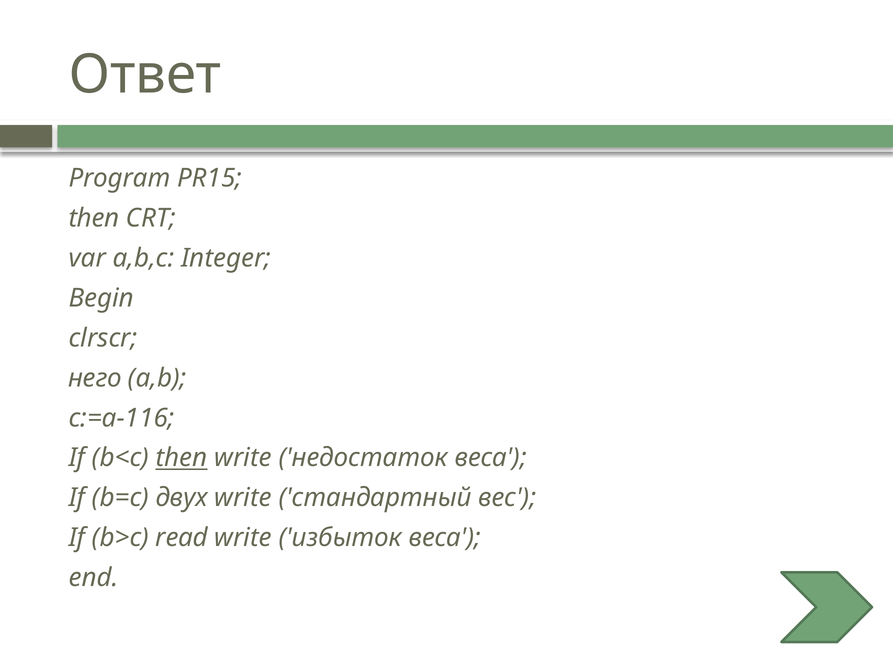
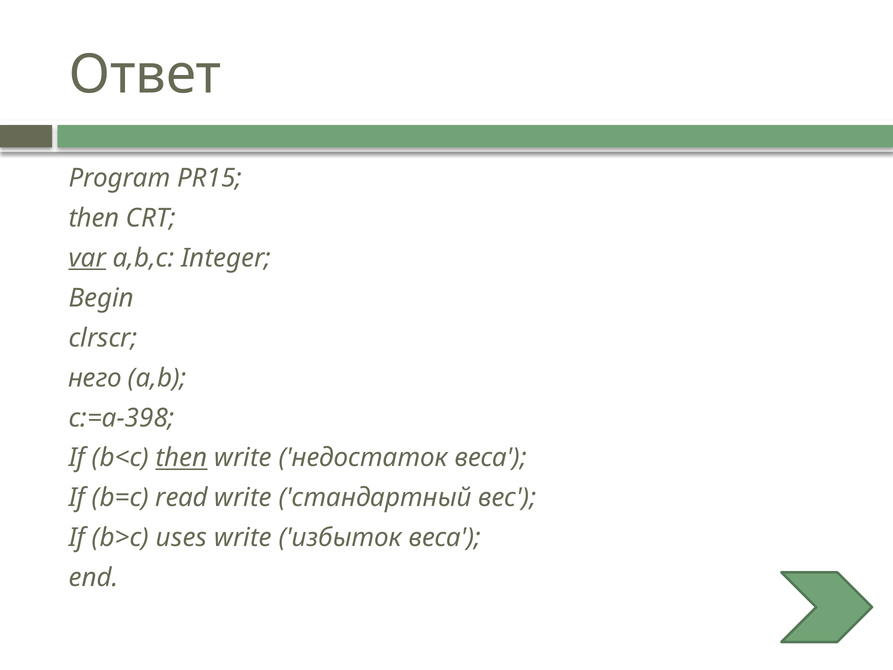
var underline: none -> present (87, 258)
c:=a-116: c:=a-116 -> c:=a-398 (122, 418)
двух: двух -> read (182, 498)
read: read -> uses (181, 538)
